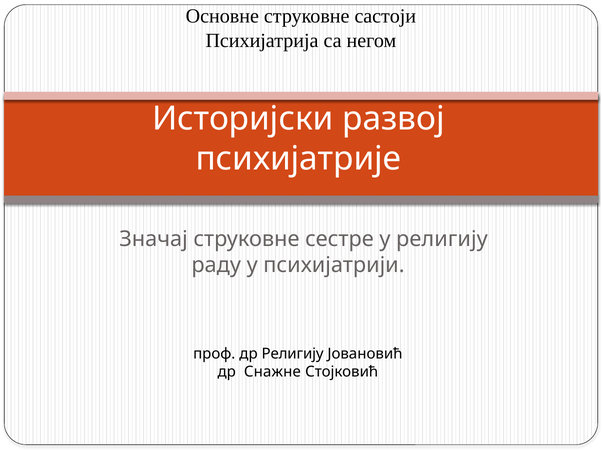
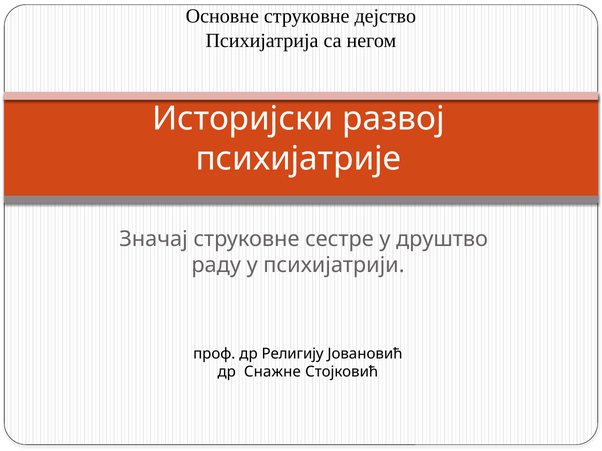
састоји: састоји -> дејство (385, 16)
у религију: религију -> друштво (442, 239)
